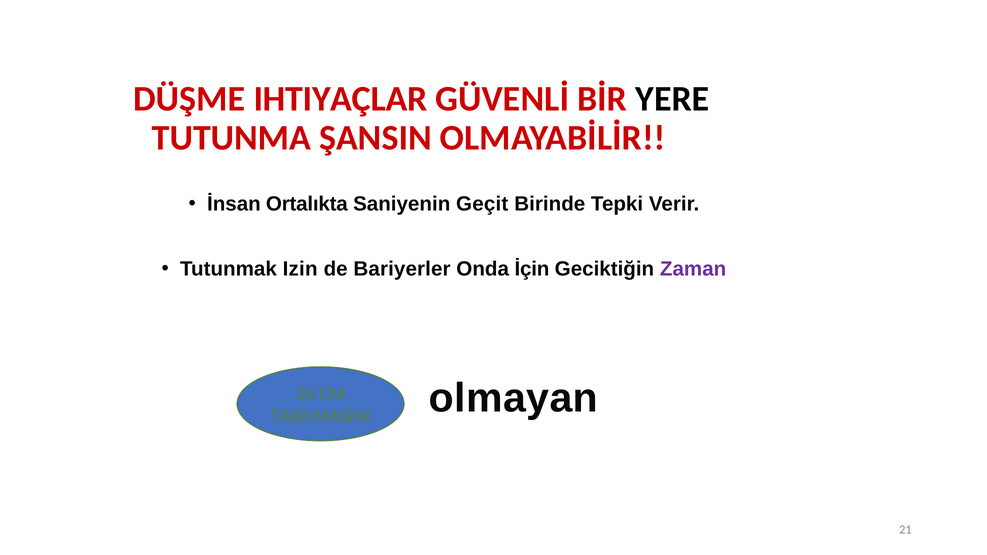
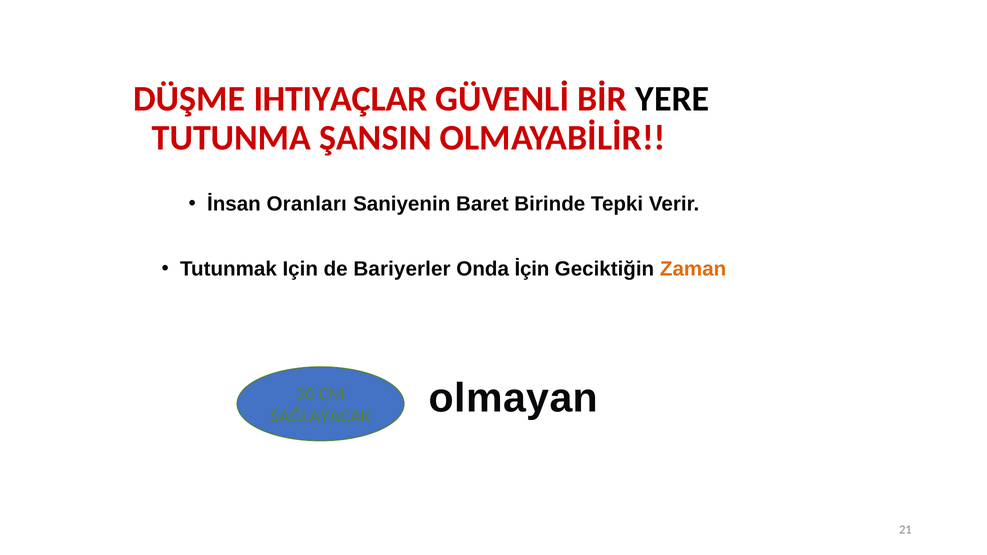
Ortalıkta: Ortalıkta -> Oranları (307, 204)
Geçit: Geçit -> Baret (482, 204)
Izin: Izin -> Için (300, 269)
Zaman colour: purple -> orange (693, 269)
TAKILMASINI: TAKILMASINI -> SAĞLAYACAK (320, 416)
